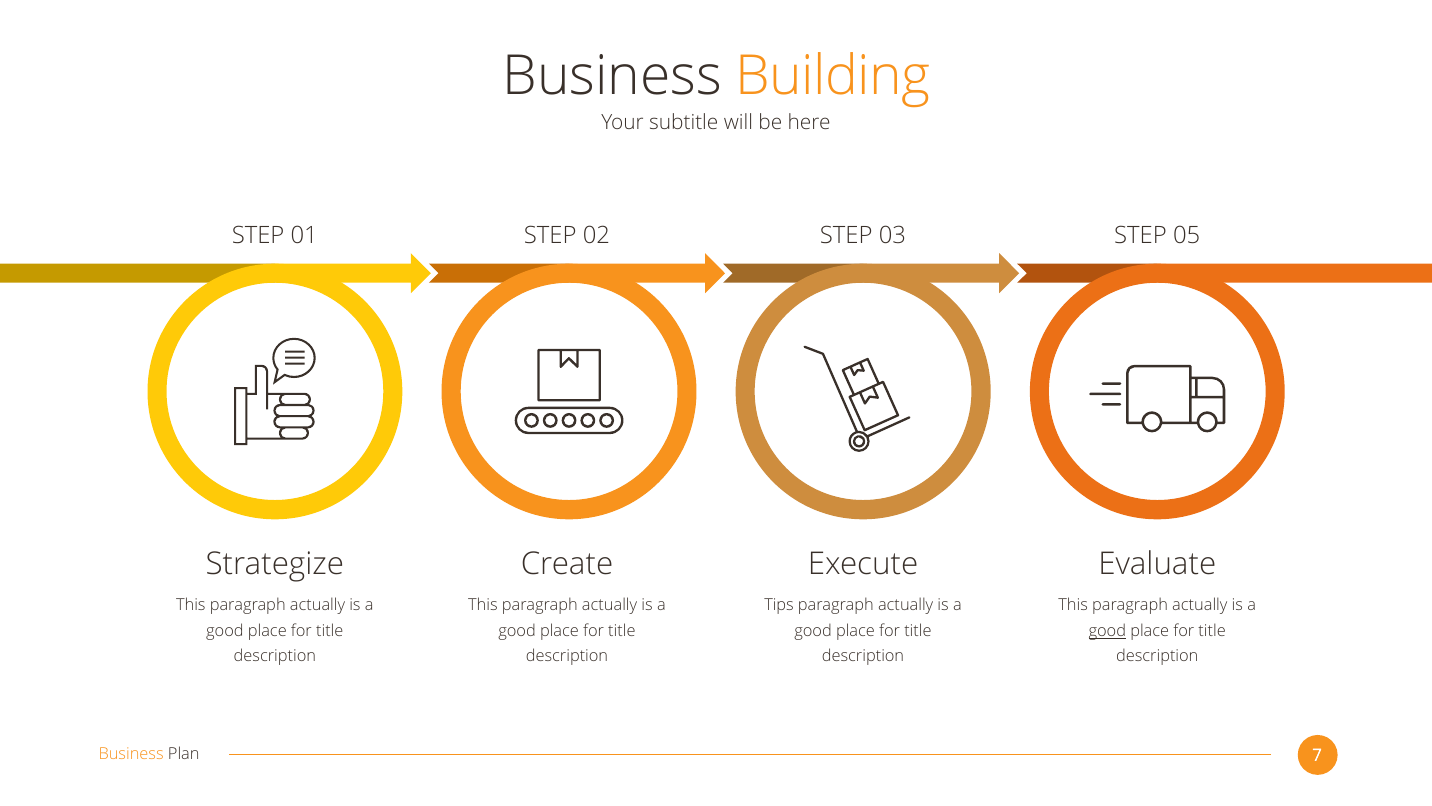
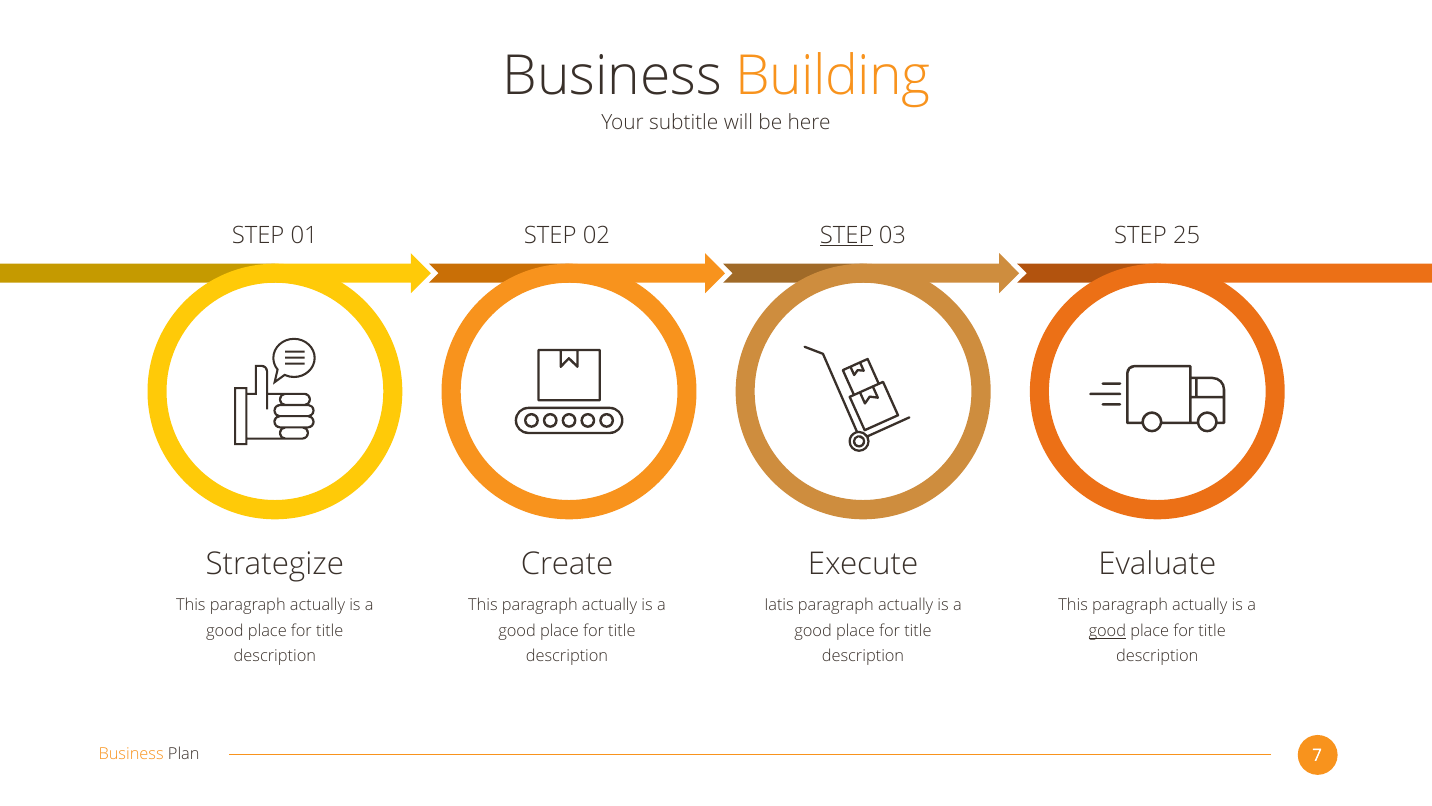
STEP underline: none -> present (846, 235)
05: 05 -> 25 (1187, 235)
Tips: Tips -> Iatis (779, 605)
